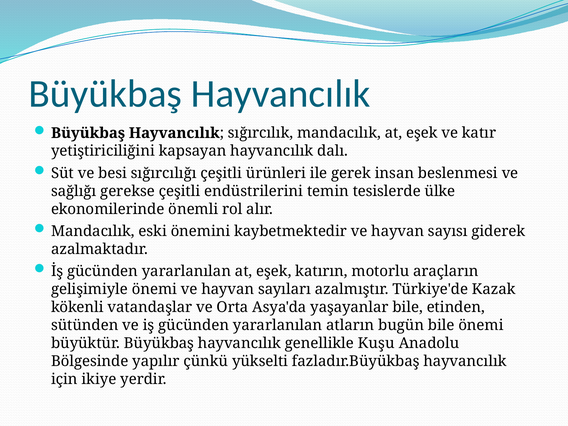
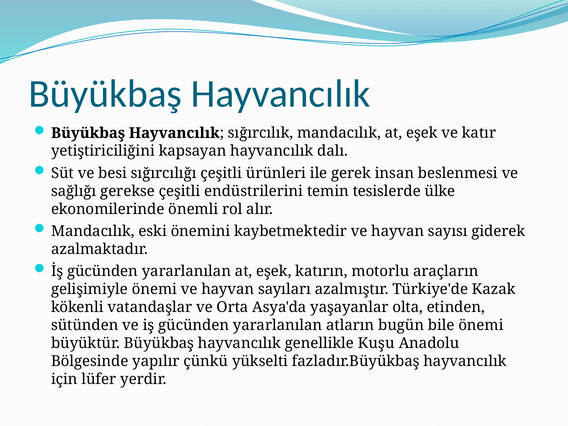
yaşayanlar bile: bile -> olta (408, 307)
ikiye: ikiye -> lüfer (99, 379)
